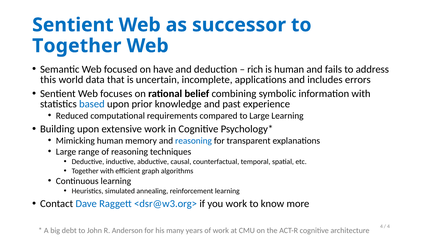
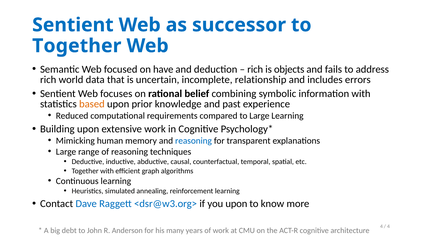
is human: human -> objects (289, 69)
this: this -> rich (48, 80)
applications: applications -> relationship (261, 80)
based colour: blue -> orange (92, 104)
you work: work -> upon (236, 204)
